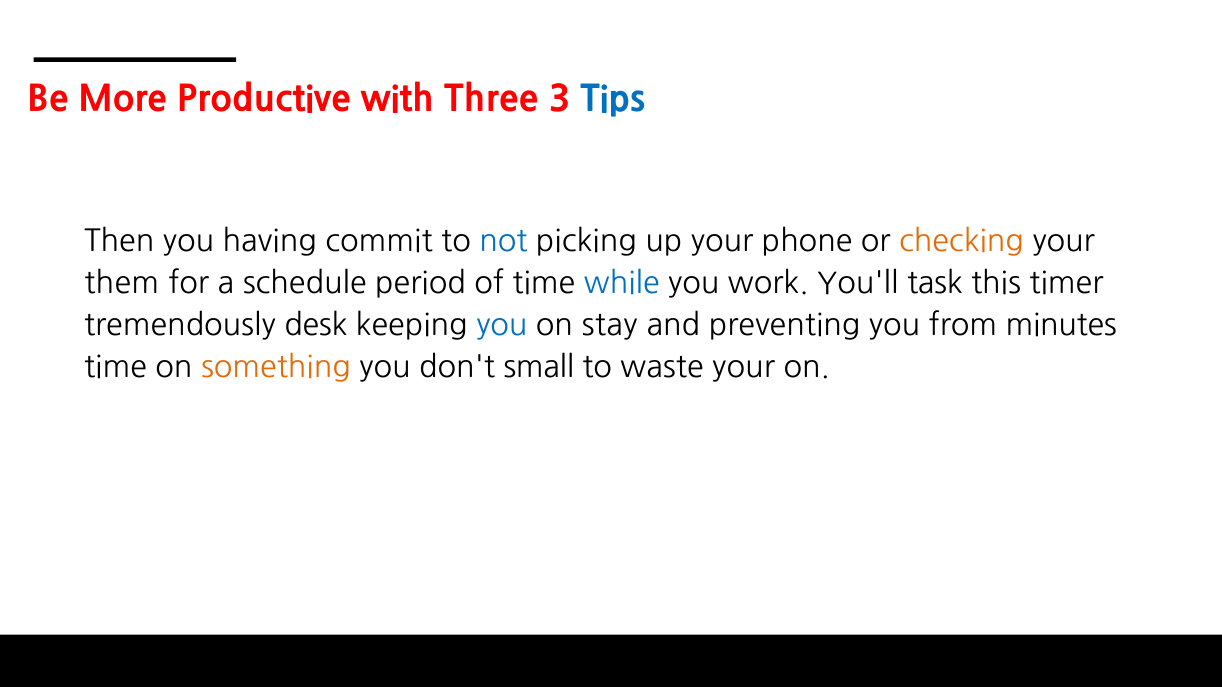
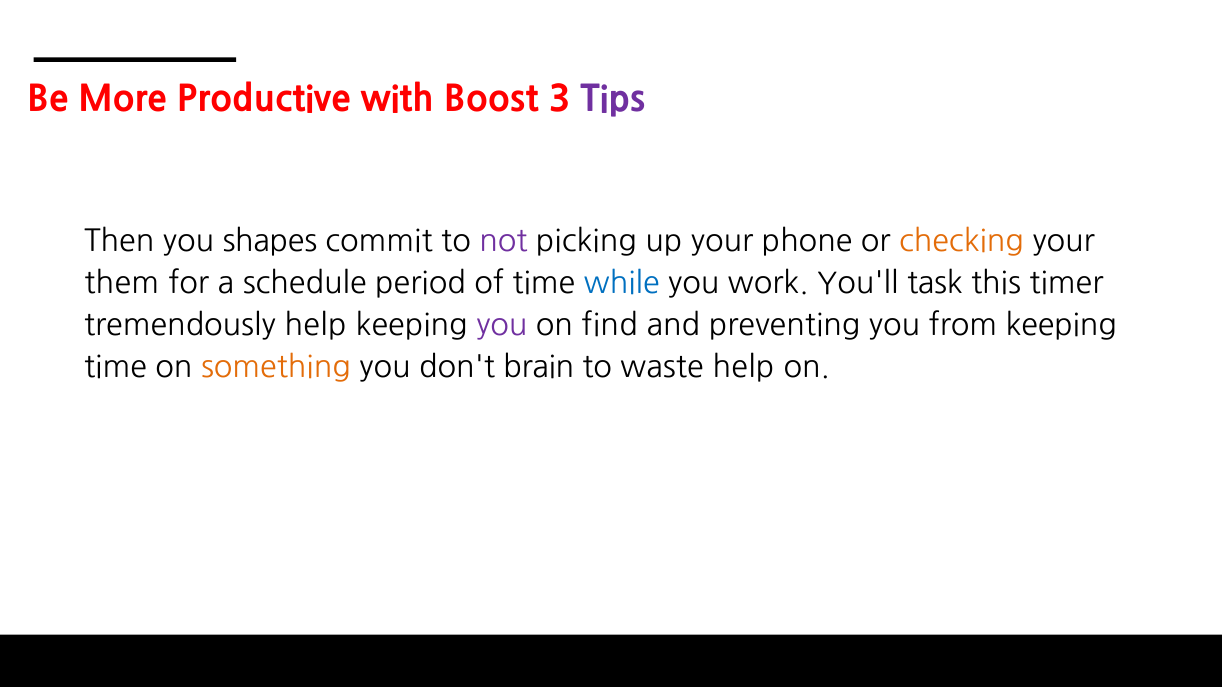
Three: Three -> Boost (491, 99)
Tips colour: blue -> purple (613, 99)
having: having -> shapes (270, 242)
not colour: blue -> purple (503, 242)
tremendously desk: desk -> help (316, 325)
you colour: blue -> purple (502, 325)
stay: stay -> find (610, 325)
from minutes: minutes -> keeping (1061, 325)
small: small -> brain (539, 367)
waste your: your -> help (744, 367)
